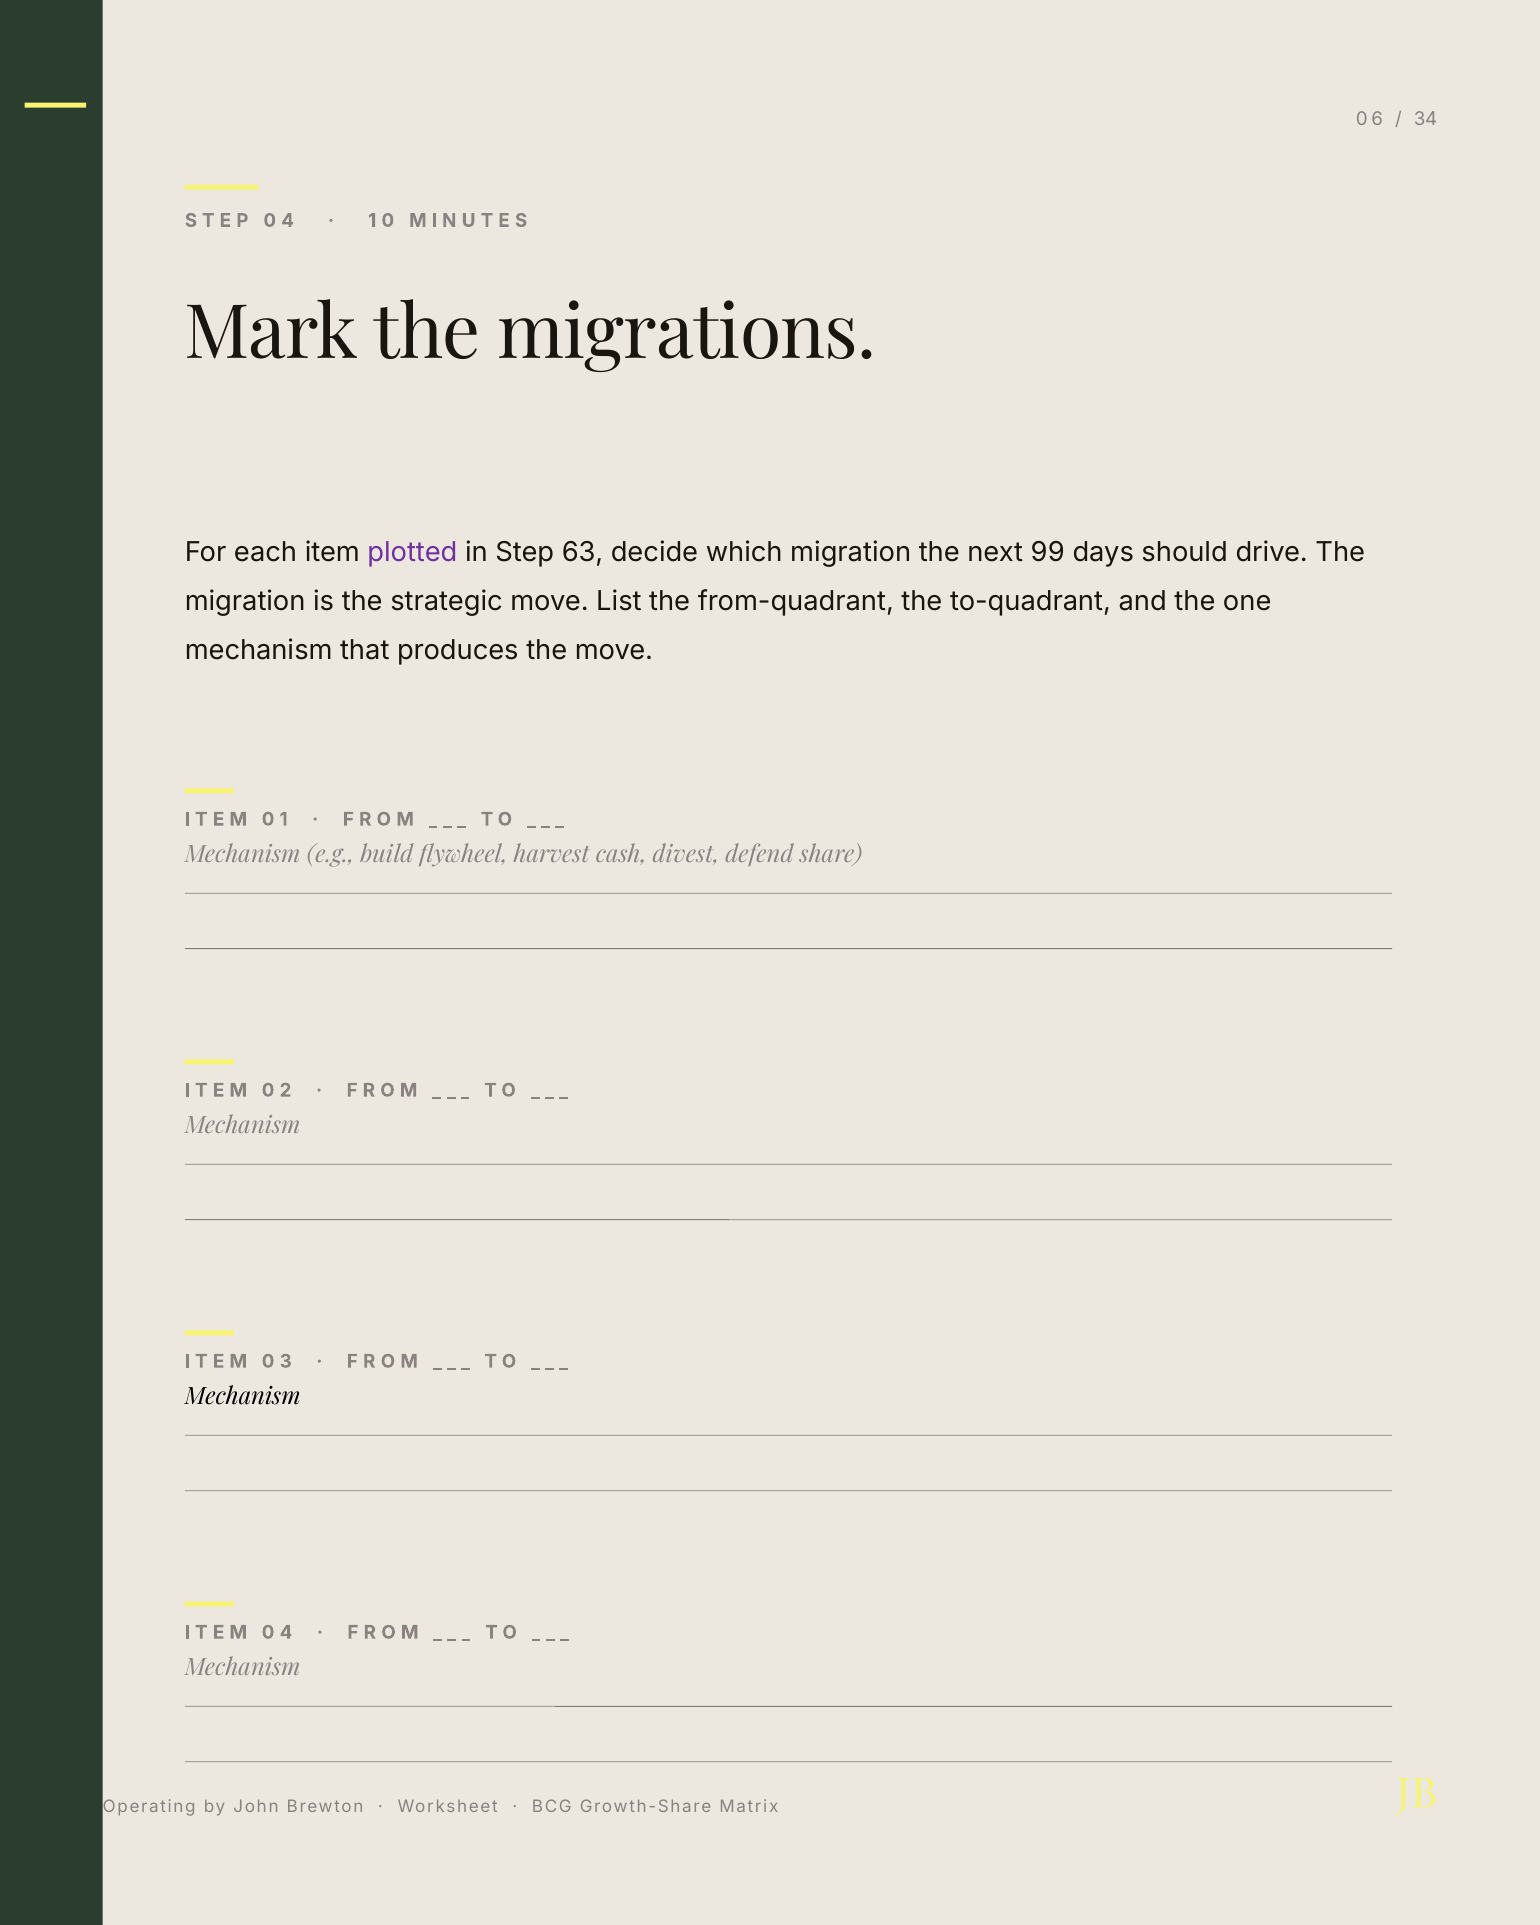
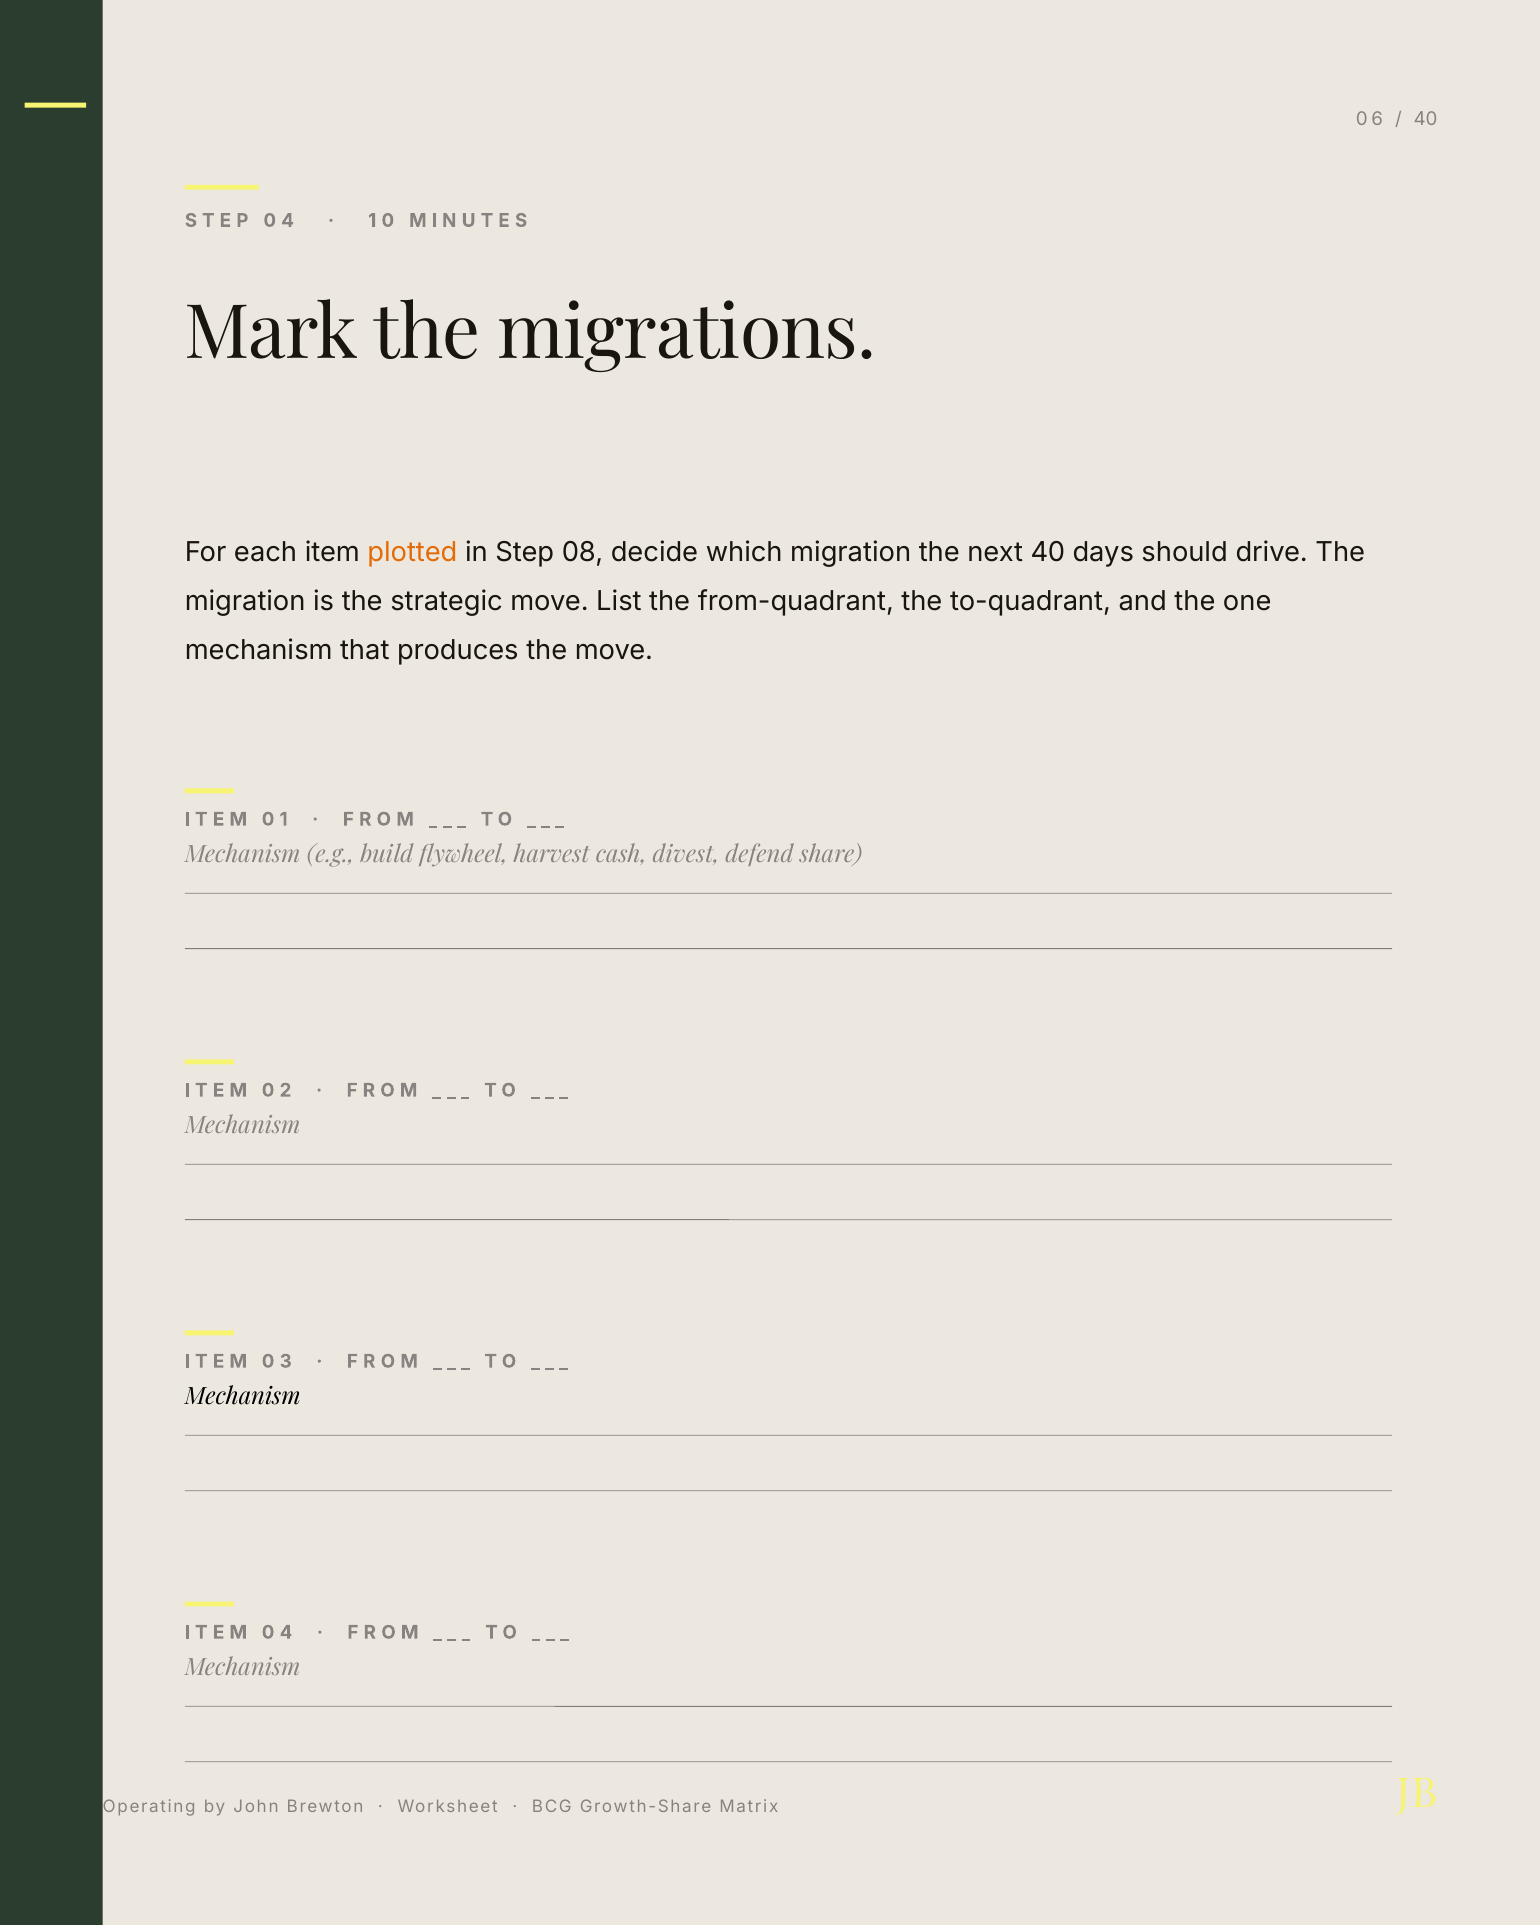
34: 34 -> 40 (1426, 119)
plotted colour: purple -> orange (412, 552)
63: 63 -> 08 (583, 552)
next 99: 99 -> 40 (1048, 552)
